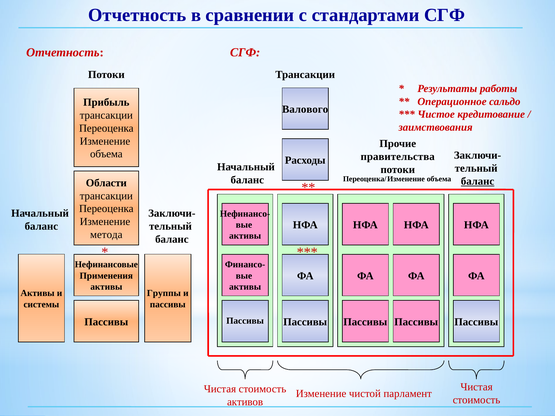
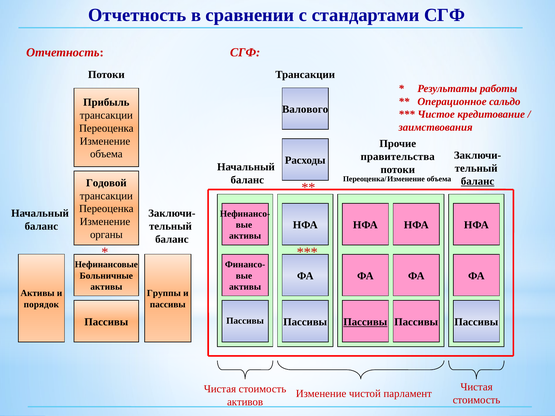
Области: Области -> Годовой (106, 183)
метода: метода -> органы (106, 235)
Применения: Применения -> Больничные (106, 276)
системы: системы -> порядок (41, 304)
Пассивы underline: none -> present (365, 322)
